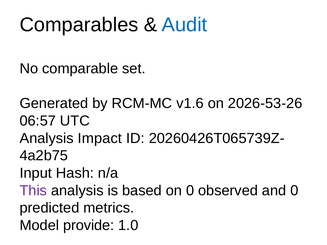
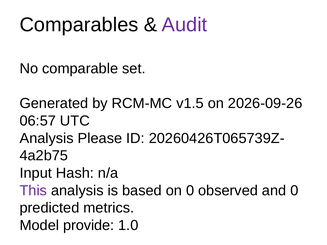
Audit colour: blue -> purple (184, 25)
v1.6: v1.6 -> v1.5 (190, 103)
2026-53-26: 2026-53-26 -> 2026-09-26 (265, 103)
Impact: Impact -> Please (100, 138)
